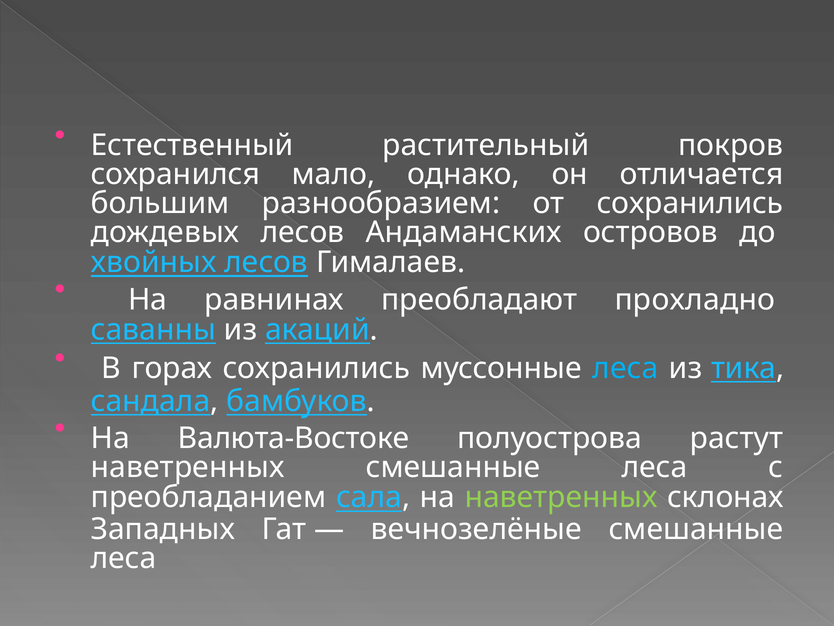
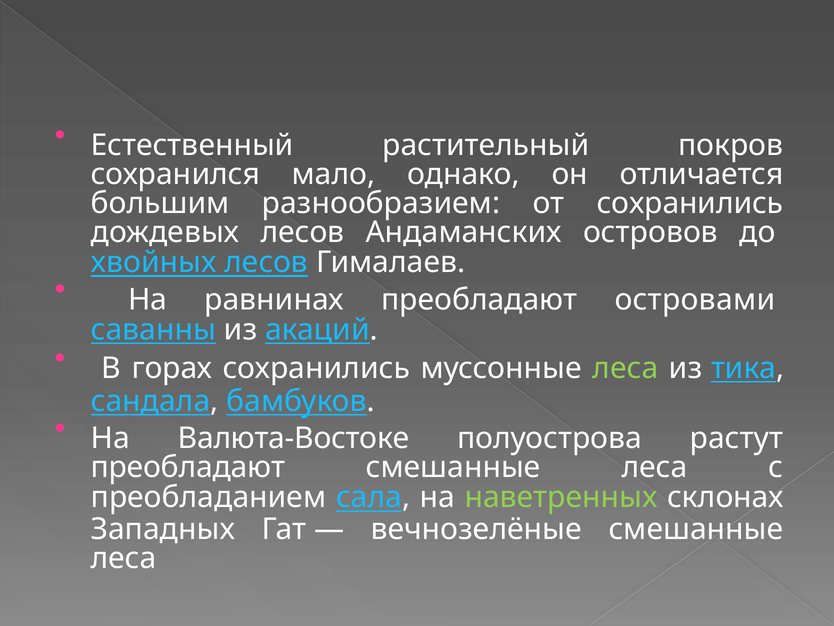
прохладно: прохладно -> островами (695, 299)
леса colour: light blue -> light green (625, 368)
наветренных: наветренных -> преобладают (188, 467)
